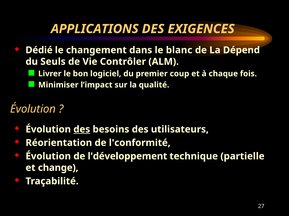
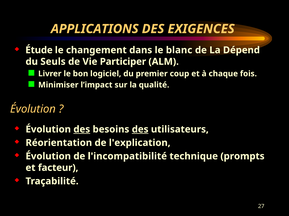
Dédié: Dédié -> Étude (39, 50)
Contrôler: Contrôler -> Participer (123, 62)
des underline: none -> present (140, 130)
l'conformité: l'conformité -> l'explication (140, 143)
l'développement: l'développement -> l'incompatibilité (127, 157)
partielle: partielle -> prompts (242, 157)
change: change -> facteur (58, 168)
